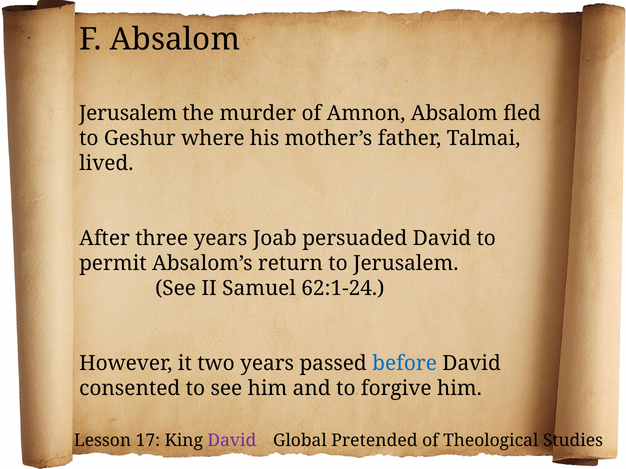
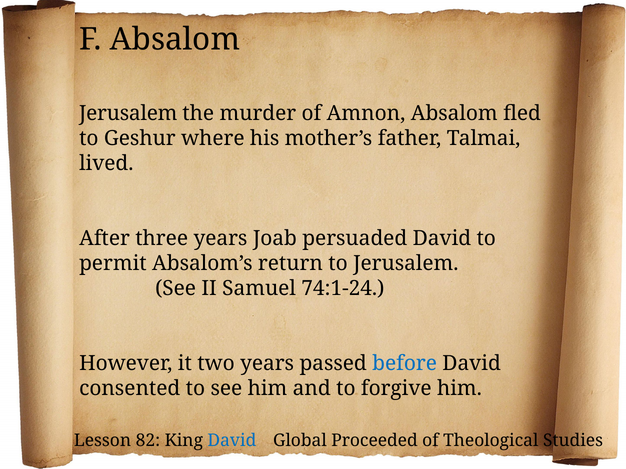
62:1-24: 62:1-24 -> 74:1-24 (343, 289)
17: 17 -> 82 (148, 441)
David colour: purple -> blue (232, 441)
Pretended: Pretended -> Proceeded (375, 441)
